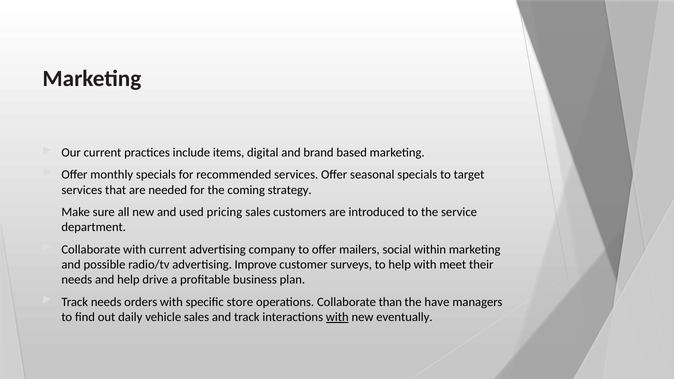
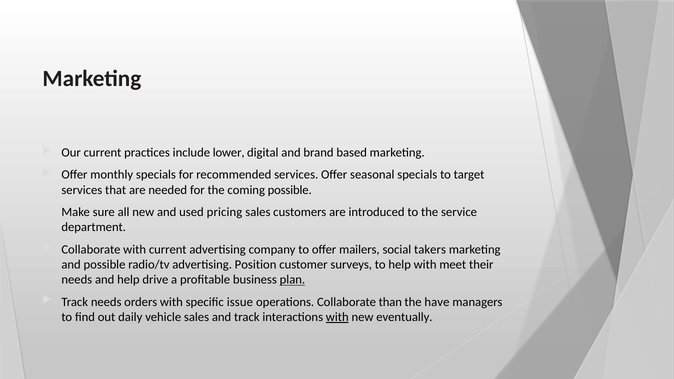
items: items -> lower (229, 153)
coming strategy: strategy -> possible (290, 190)
within: within -> takers (430, 250)
Improve: Improve -> Position (256, 265)
plan underline: none -> present (292, 280)
store: store -> issue (240, 302)
